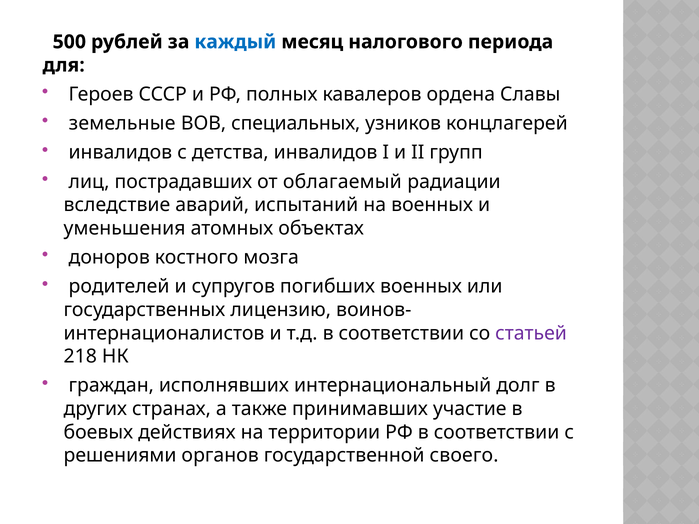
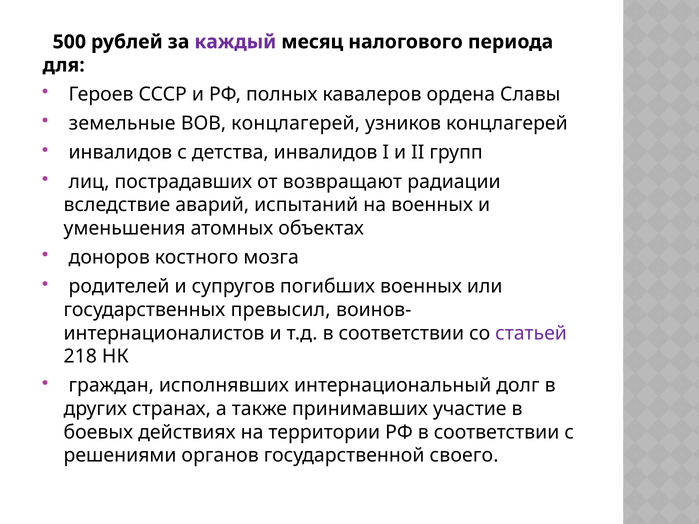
каждый colour: blue -> purple (235, 42)
ВОВ специальных: специальных -> концлагерей (296, 123)
облагаемый: облагаемый -> возвращают (342, 182)
лицензию: лицензию -> превысил (281, 310)
